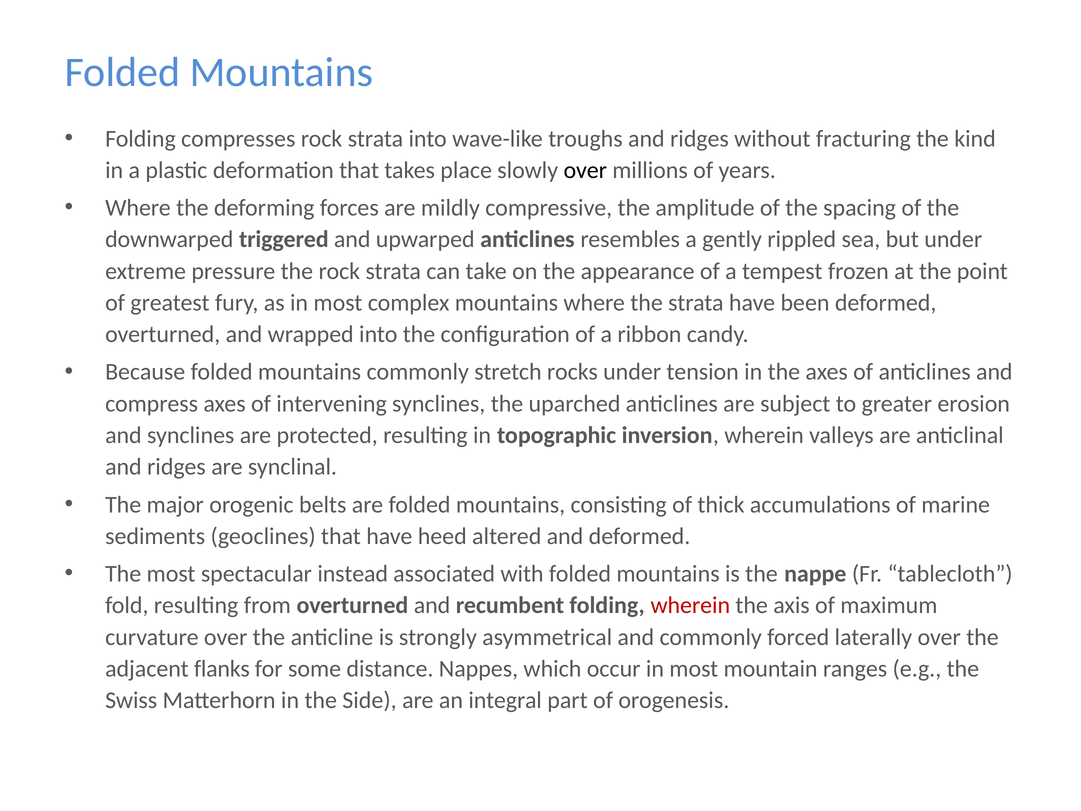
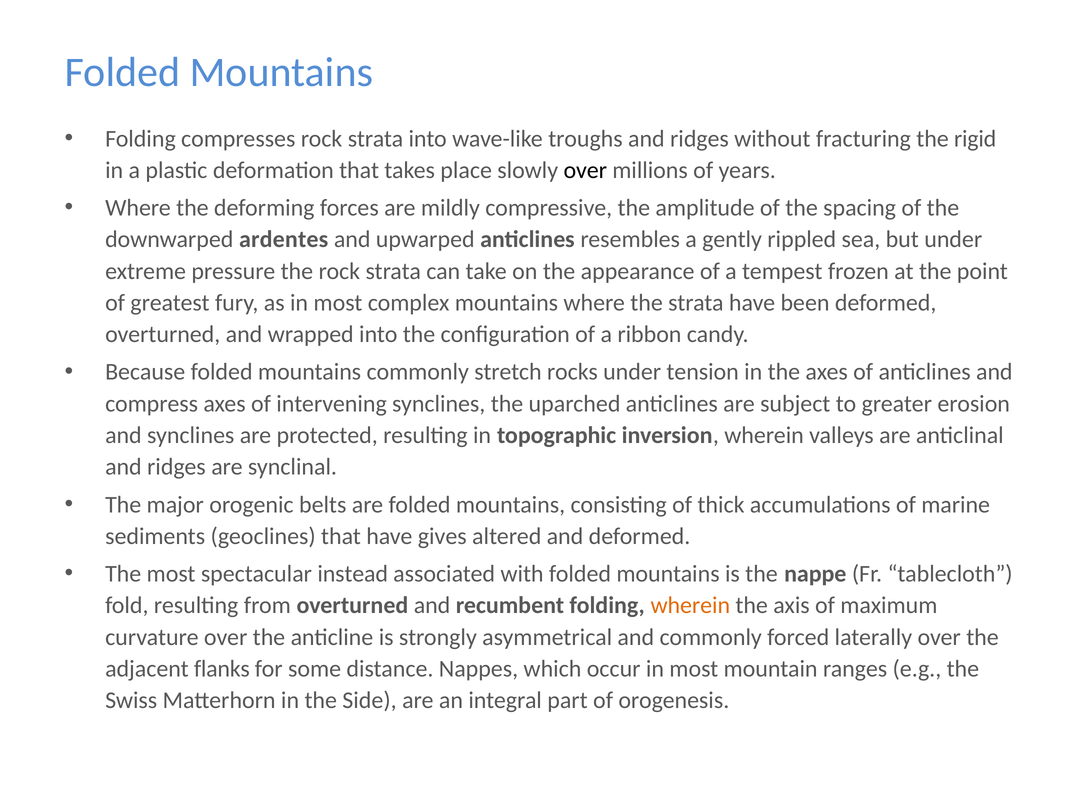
kind: kind -> rigid (975, 139)
triggered: triggered -> ardentes (284, 239)
heed: heed -> gives (442, 536)
wherein colour: red -> orange (690, 605)
